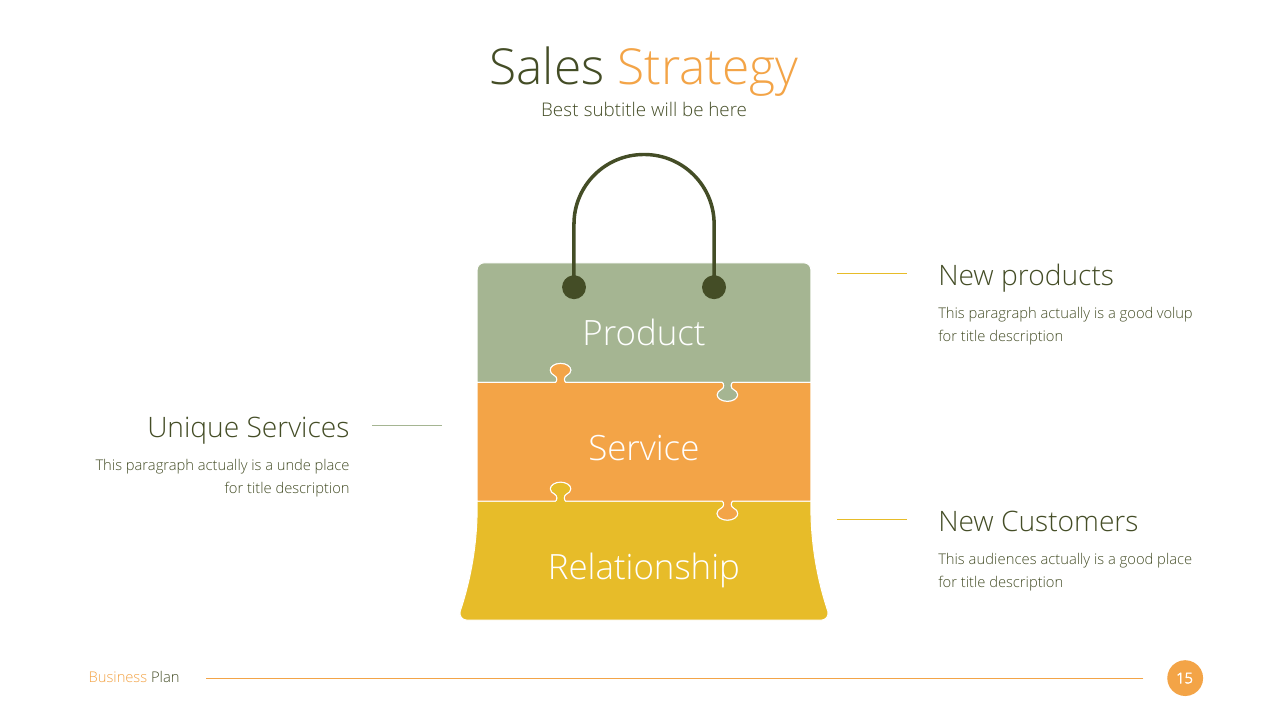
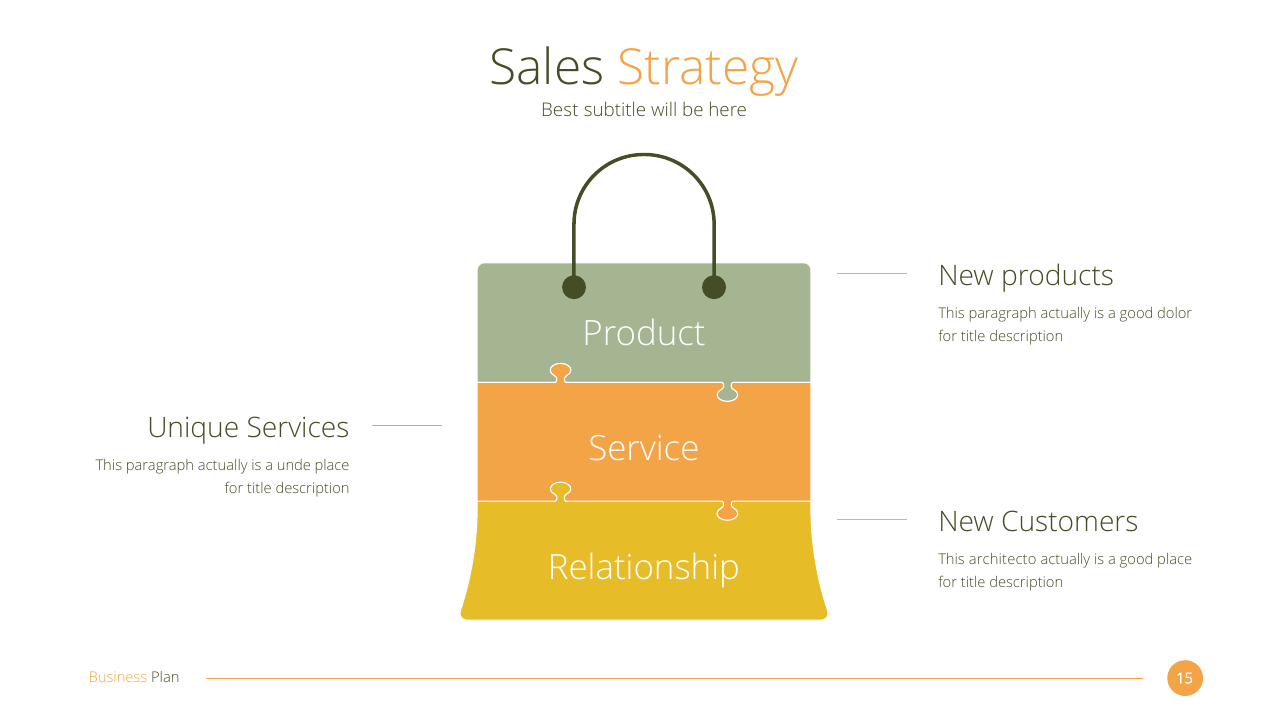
volup: volup -> dolor (1175, 314)
audiences: audiences -> architecto (1003, 560)
